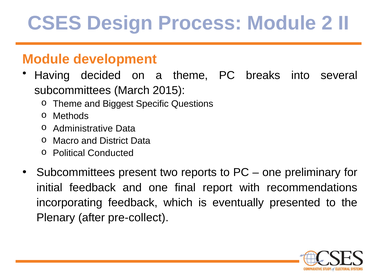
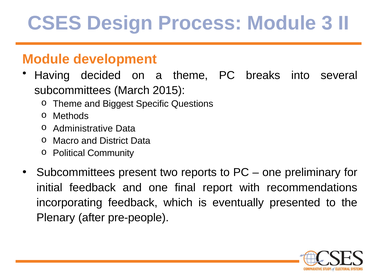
2: 2 -> 3 (327, 23)
Conducted: Conducted -> Community (111, 153)
pre-collect: pre-collect -> pre-people (138, 218)
